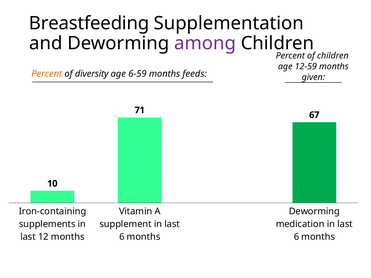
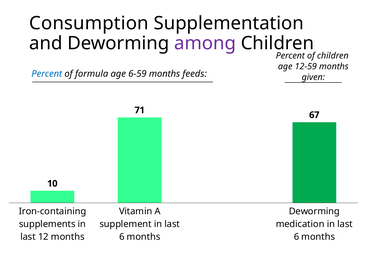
Breastfeeding: Breastfeeding -> Consumption (89, 23)
Percent colour: orange -> blue (47, 74)
diversity: diversity -> formula (92, 74)
